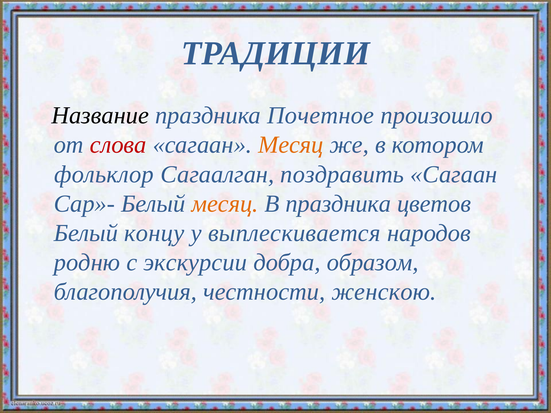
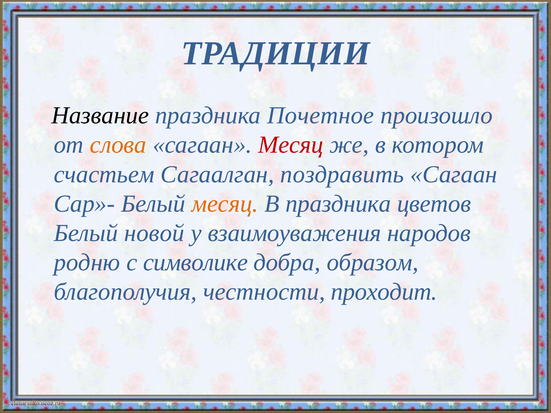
слова colour: red -> orange (118, 145)
Месяц colour: orange -> red (291, 145)
фольклор: фольклор -> счастьем (104, 174)
концу: концу -> новой (154, 233)
выплескивается: выплескивается -> взаимоуважения (294, 233)
экскурсии: экскурсии -> символике (195, 263)
женскою: женскою -> проходит (384, 292)
